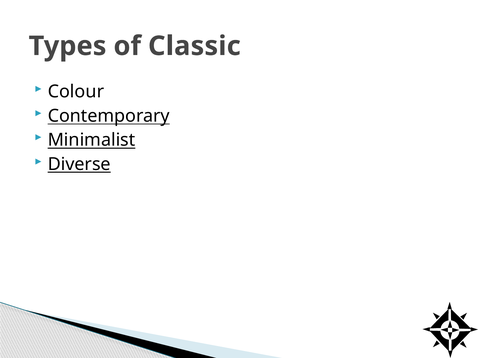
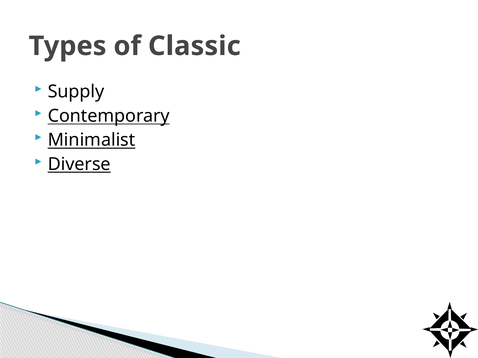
Colour: Colour -> Supply (76, 92)
